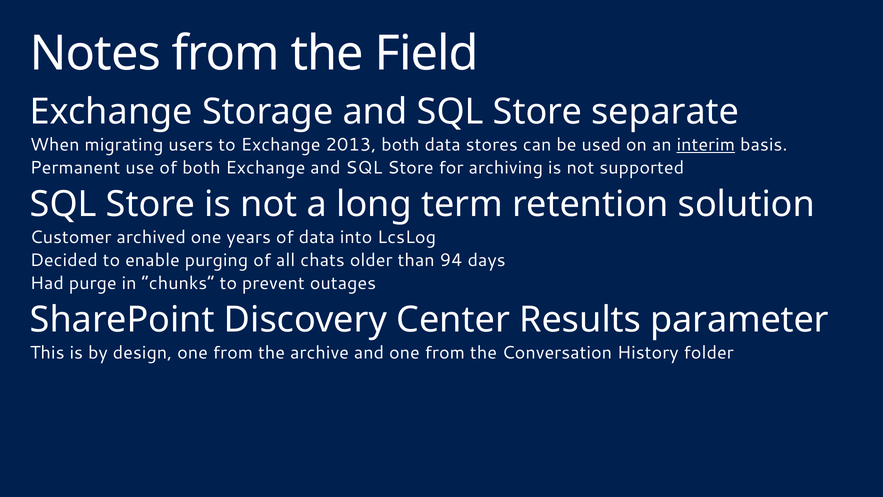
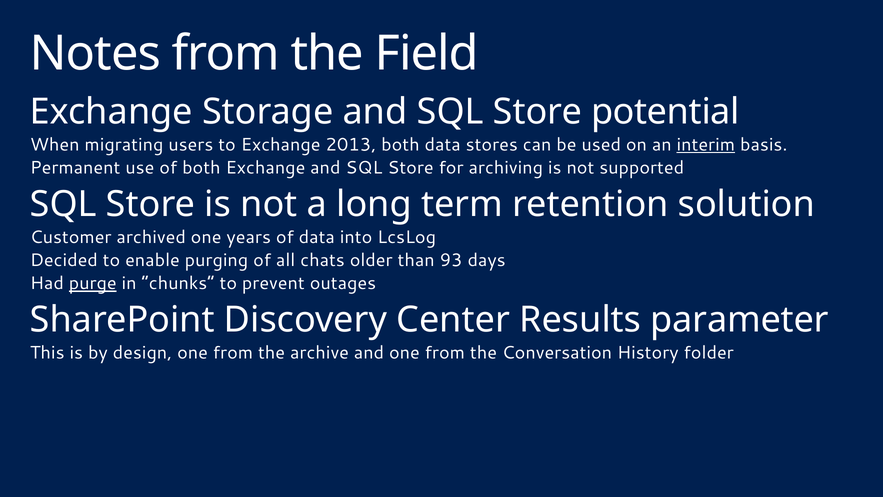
separate: separate -> potential (665, 112)
94: 94 -> 93 (451, 260)
purge underline: none -> present (93, 283)
